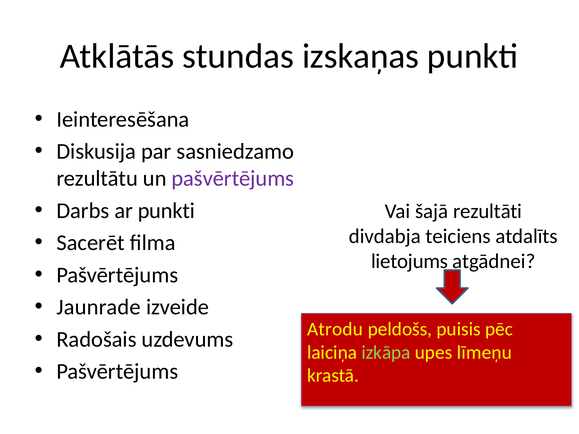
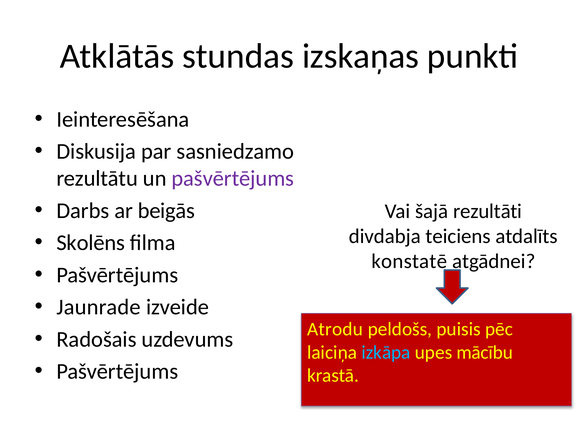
ar punkti: punkti -> beigās (166, 211)
Sacerēt: Sacerēt -> Skolēns (91, 243)
lietojums: lietojums -> konstatē (409, 261)
izkāpa colour: light green -> light blue (386, 353)
līmeņu: līmeņu -> mācību (485, 353)
